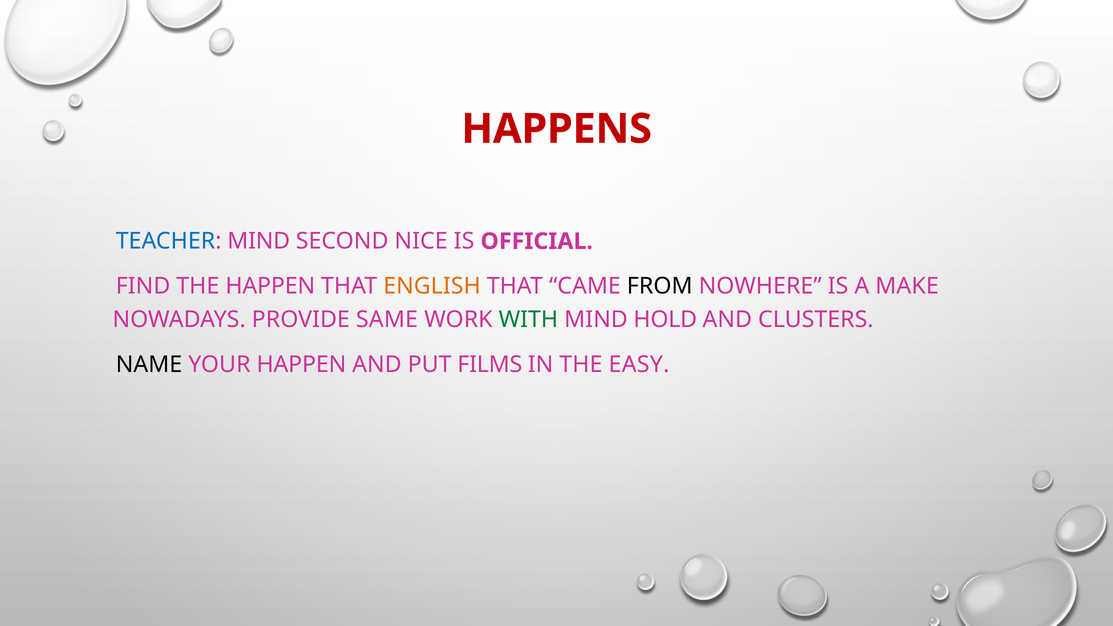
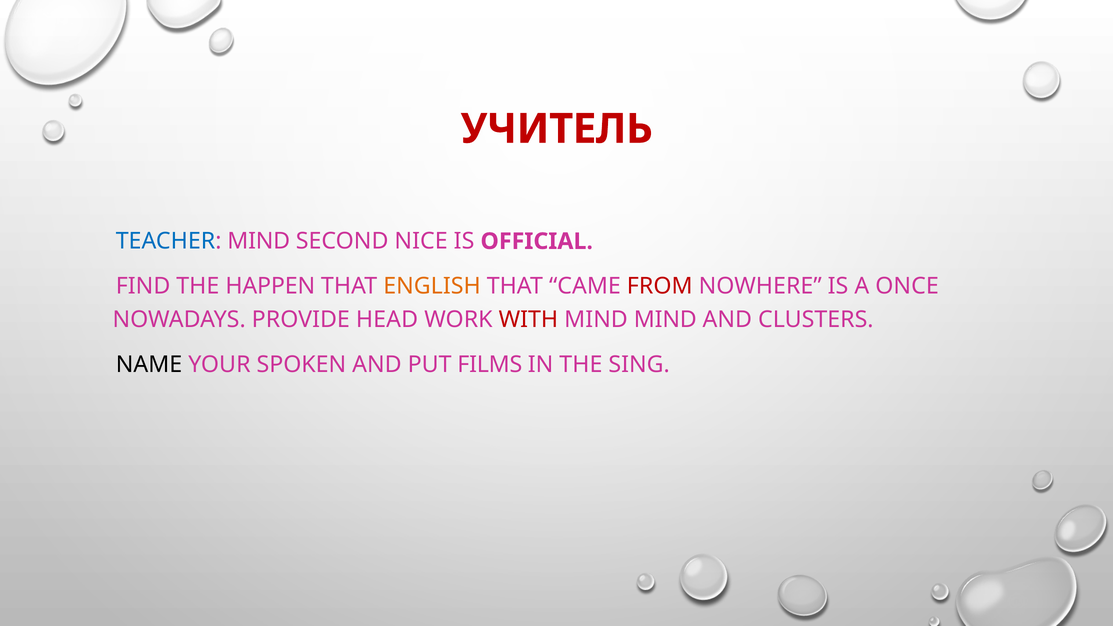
HAPPENS: HAPPENS -> УЧИТЕЛЬ (557, 129)
FROM colour: black -> red (660, 286)
MAKE: MAKE -> ONCE (907, 286)
SAME: SAME -> HEAD (387, 320)
WITH colour: green -> red (528, 320)
MIND HOLD: HOLD -> MIND (665, 320)
YOUR HAPPEN: HAPPEN -> SPOKEN (301, 365)
EASY: EASY -> SING (639, 365)
